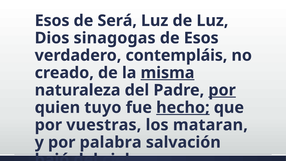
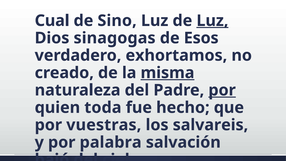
Esos: Esos -> Cual (52, 21)
Será: Será -> Sino (117, 21)
Luz underline: none -> present (212, 21)
contempláis: contempláis -> exhortamos (176, 55)
tuyo: tuyo -> toda (103, 107)
hecho underline: present -> none (183, 107)
mataran: mataran -> salvareis (210, 125)
